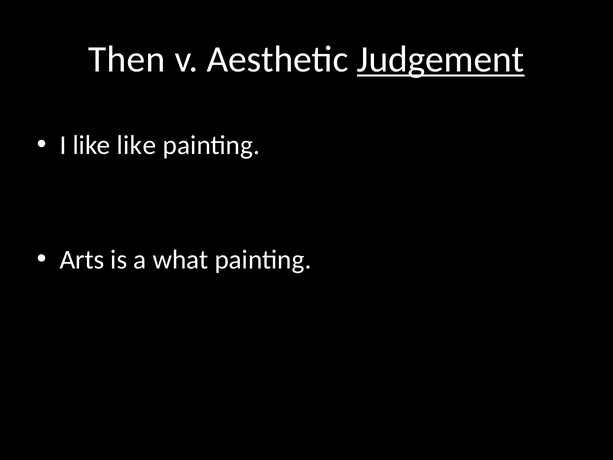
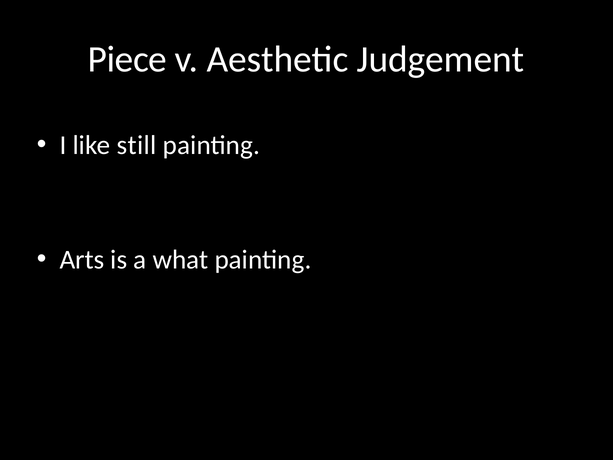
Then: Then -> Piece (127, 59)
Judgement underline: present -> none (441, 59)
like like: like -> still (137, 145)
